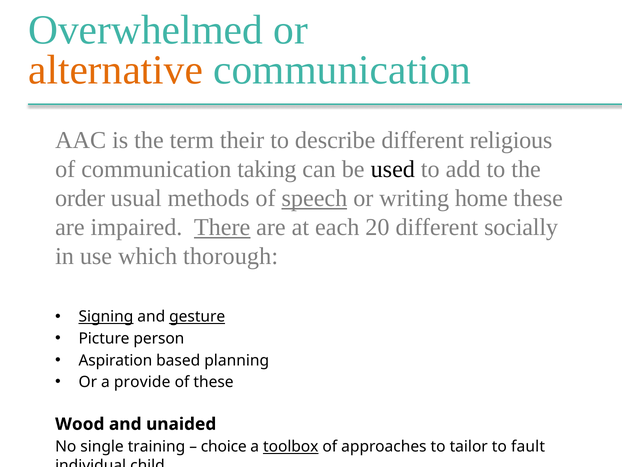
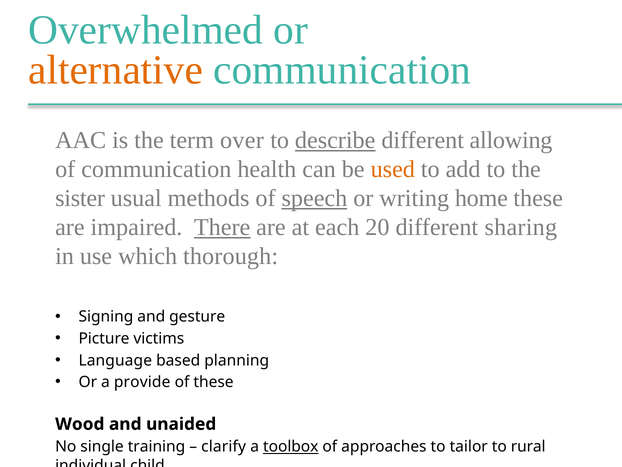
their: their -> over (242, 140)
describe underline: none -> present (335, 140)
religious: religious -> allowing (511, 140)
taking: taking -> health (267, 169)
used colour: black -> orange (393, 169)
order: order -> sister (80, 198)
socially: socially -> sharing (521, 227)
Signing underline: present -> none (106, 316)
gesture underline: present -> none (197, 316)
person: person -> victims (159, 338)
Aspiration: Aspiration -> Language (115, 360)
choice: choice -> clarify (224, 446)
fault: fault -> rural (528, 446)
